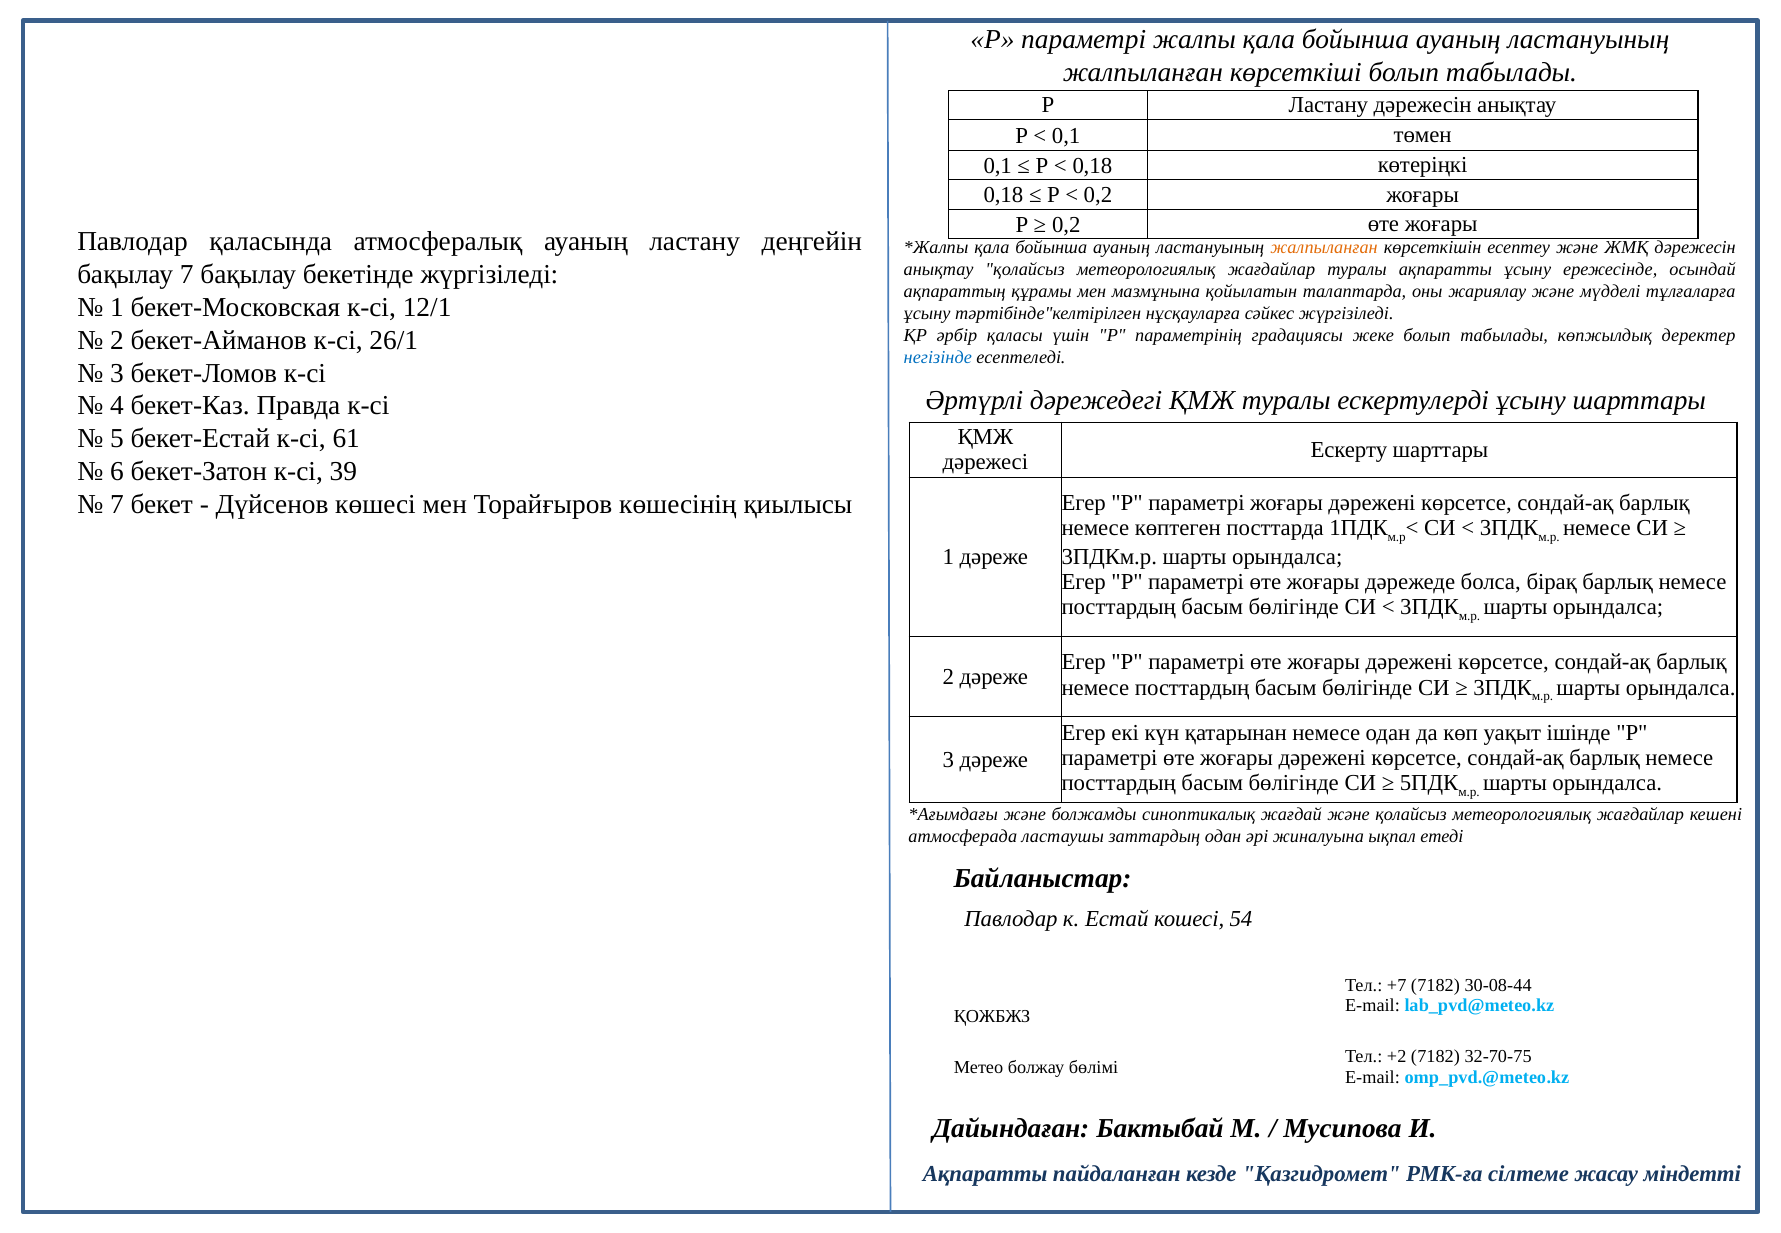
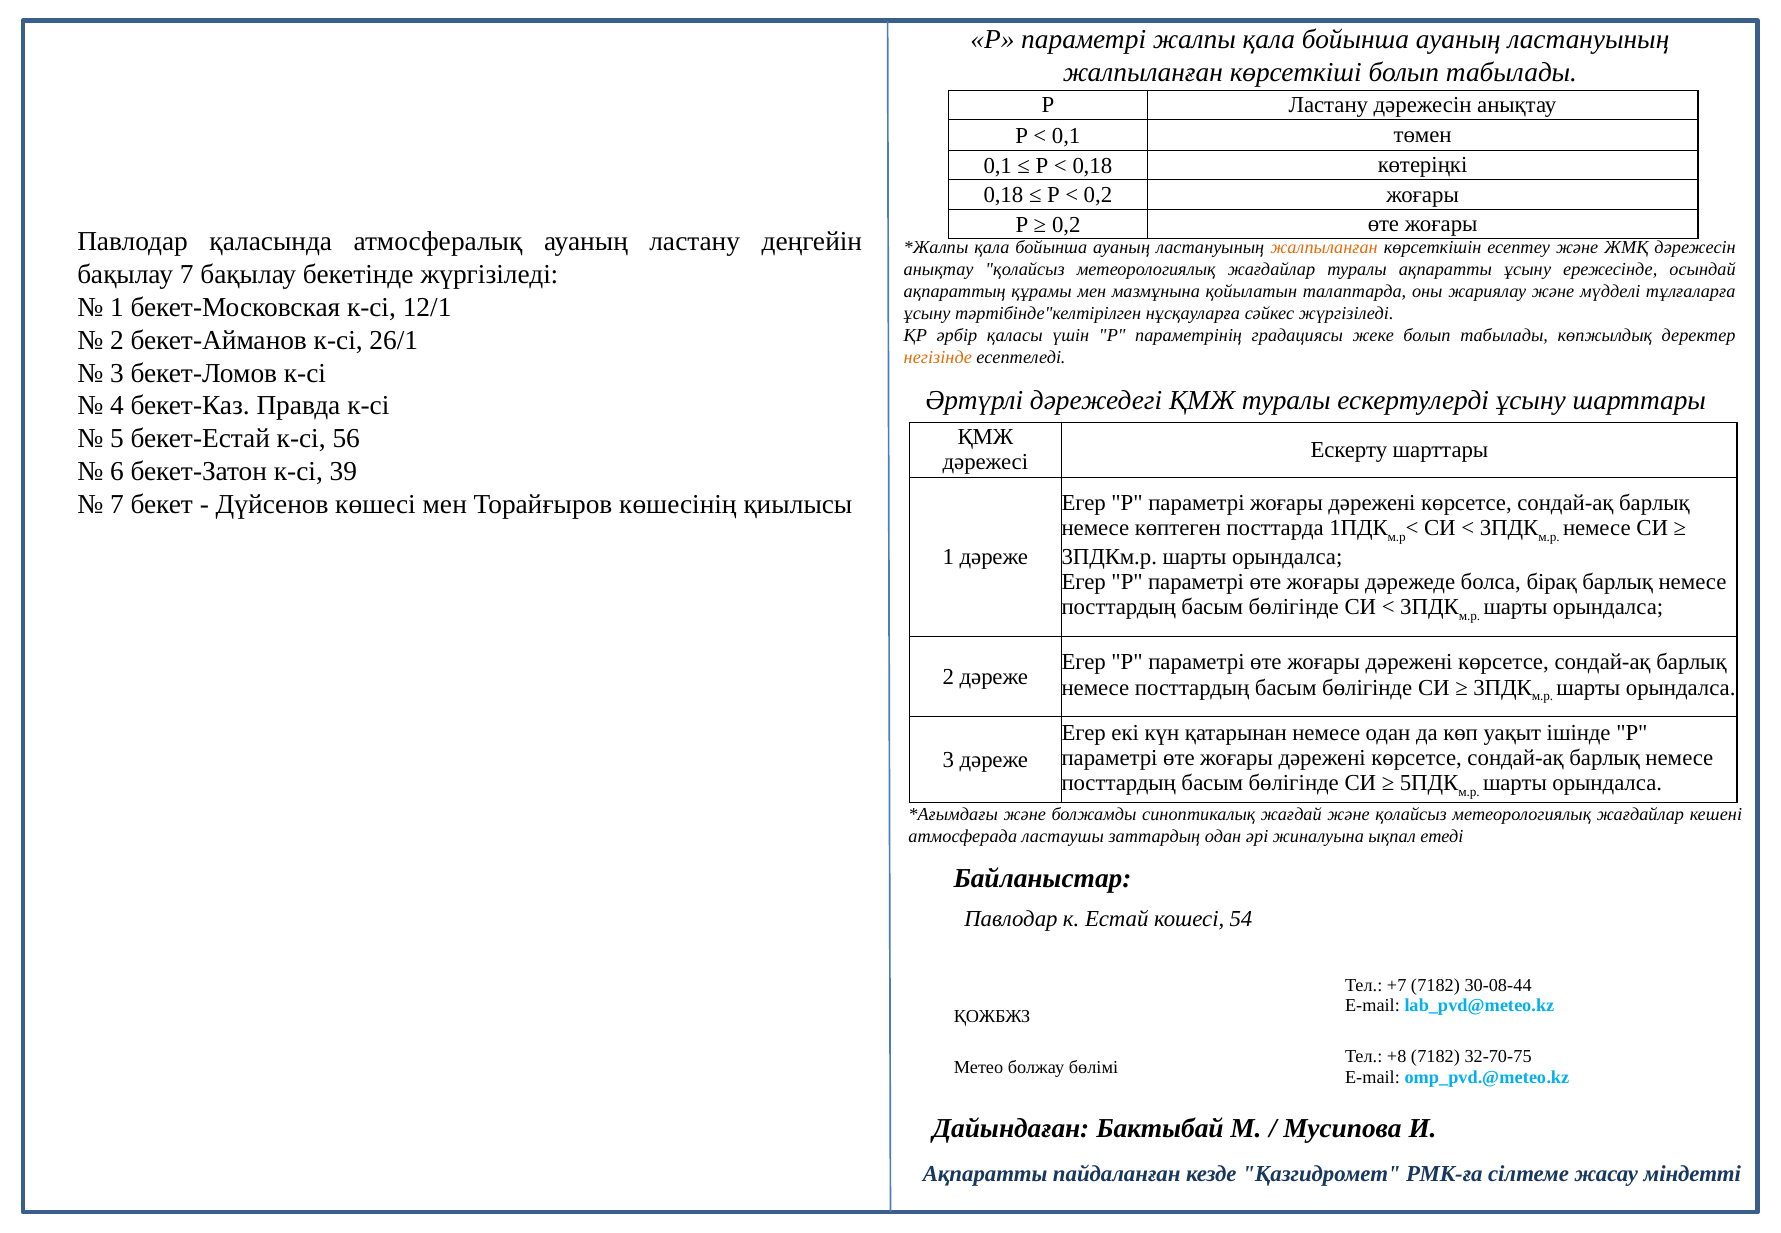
негізінде colour: blue -> orange (938, 357)
61: 61 -> 56 (346, 439)
+2: +2 -> +8 (1397, 1057)
